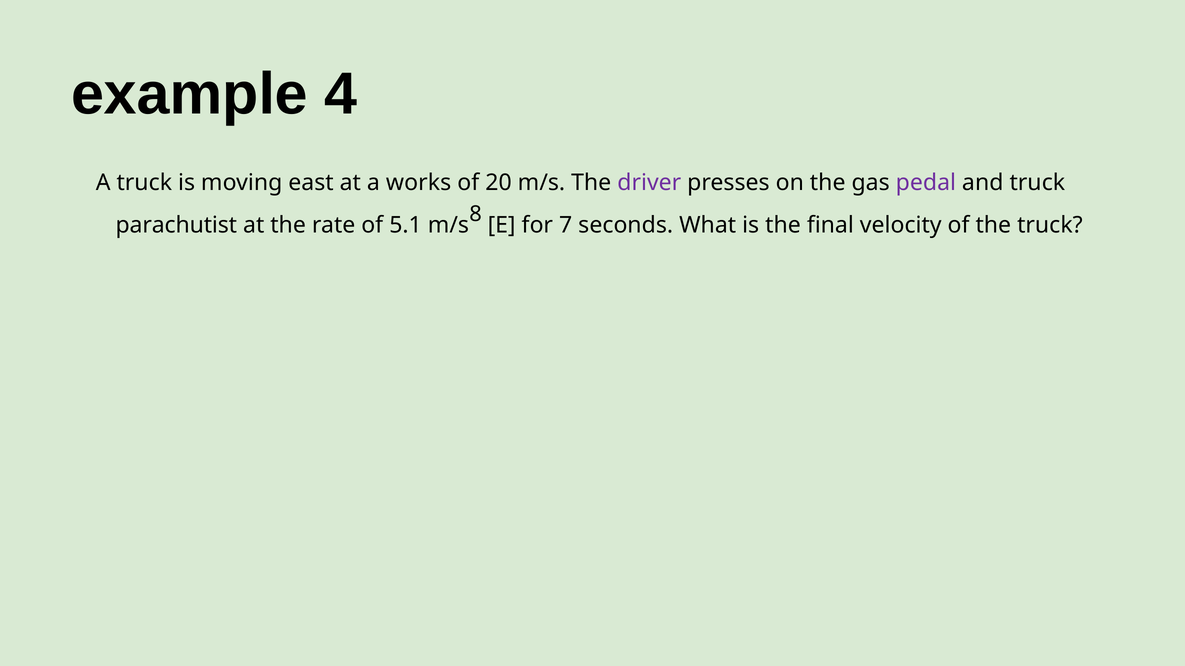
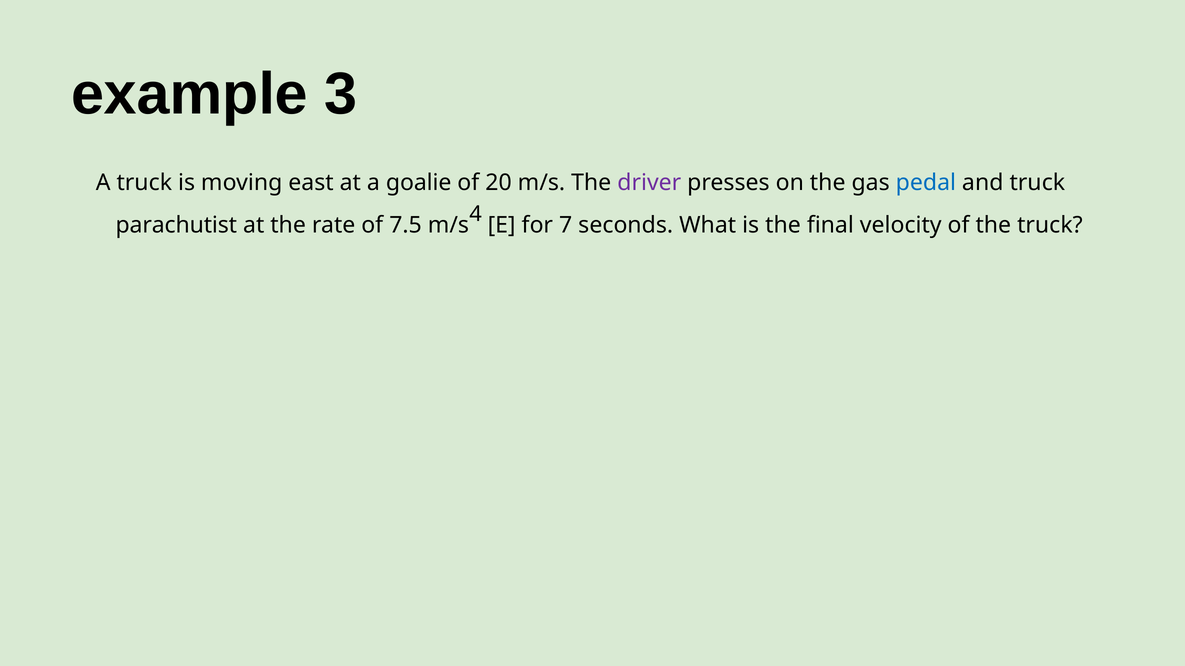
4: 4 -> 3 (341, 95)
works: works -> goalie (419, 183)
pedal colour: purple -> blue (926, 183)
5.1: 5.1 -> 7.5 (406, 225)
8: 8 -> 4 (476, 214)
